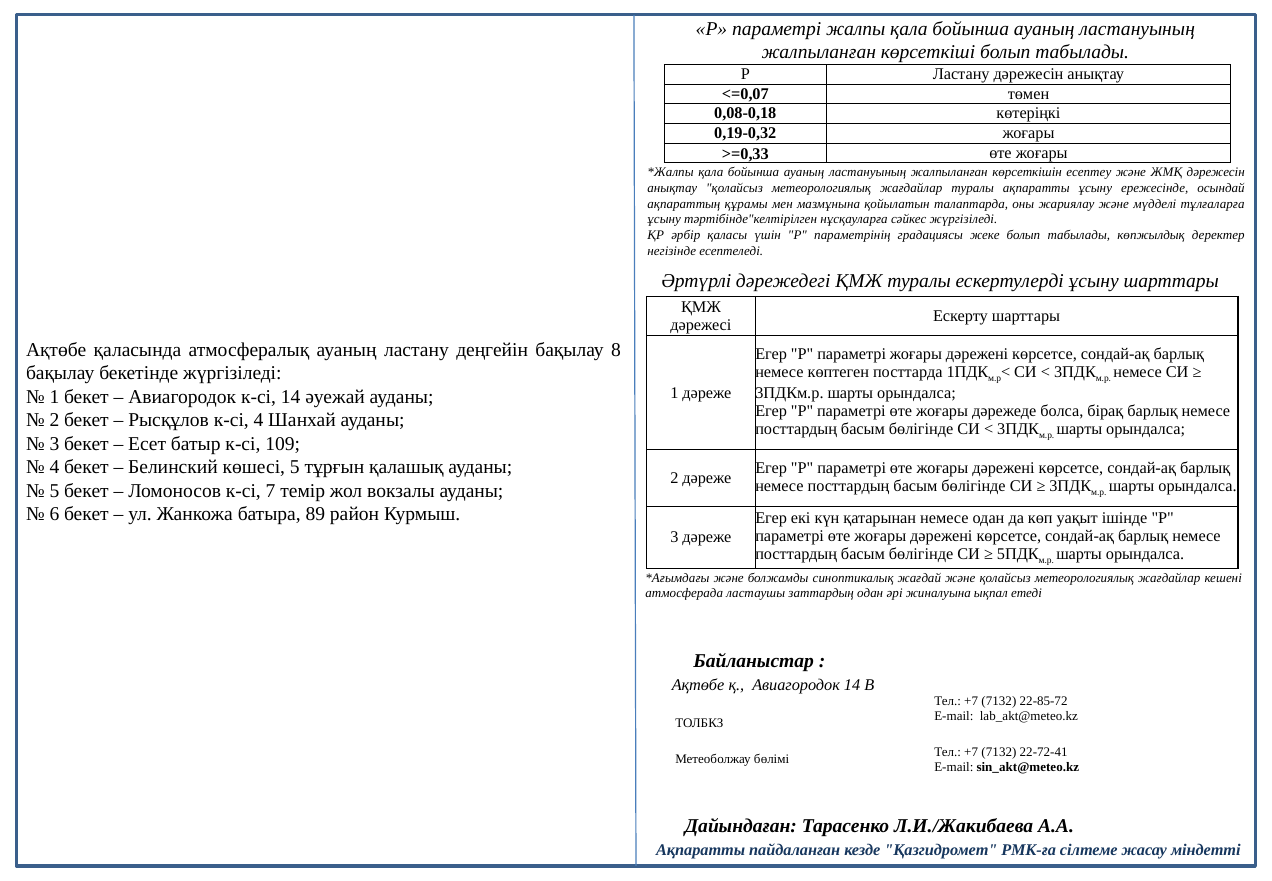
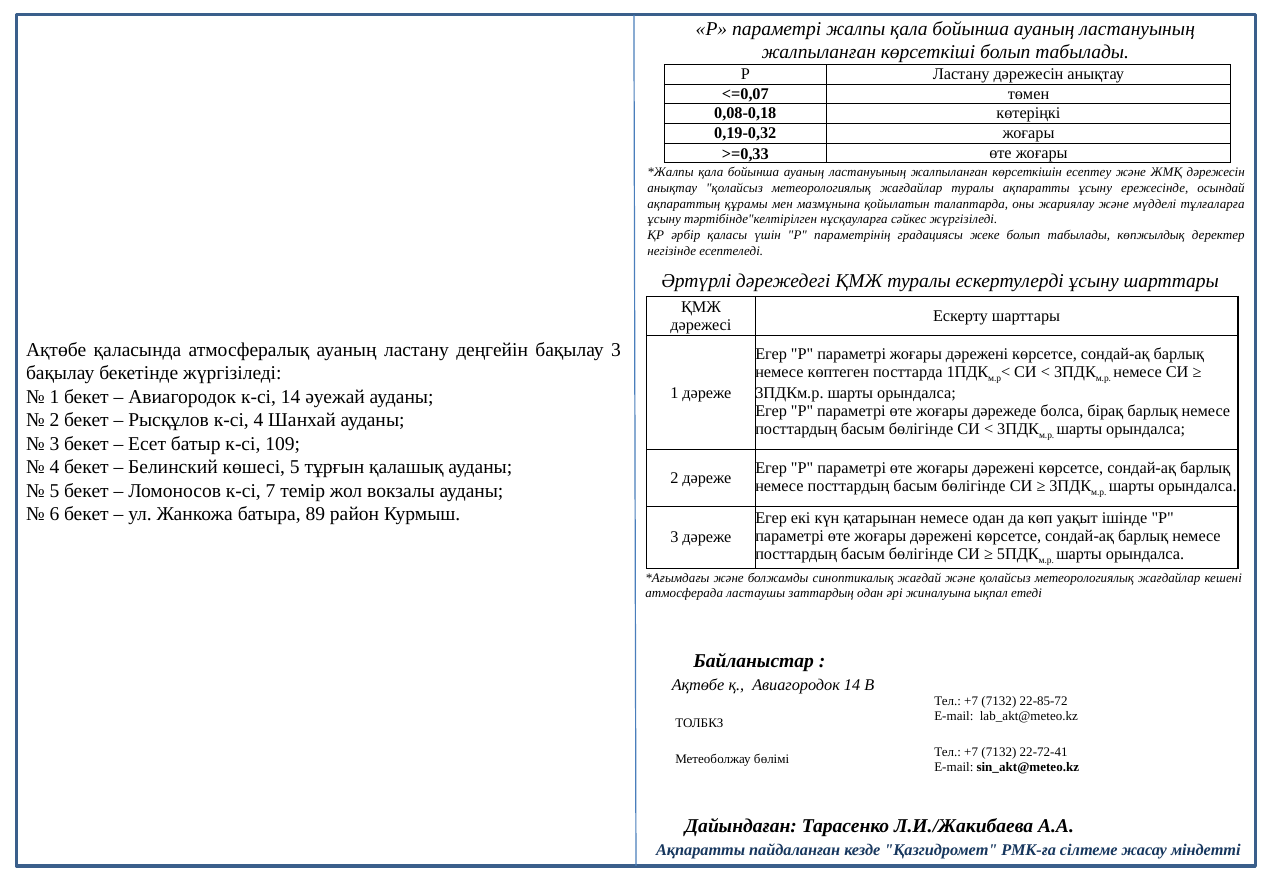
бақылау 8: 8 -> 3 (616, 350)
